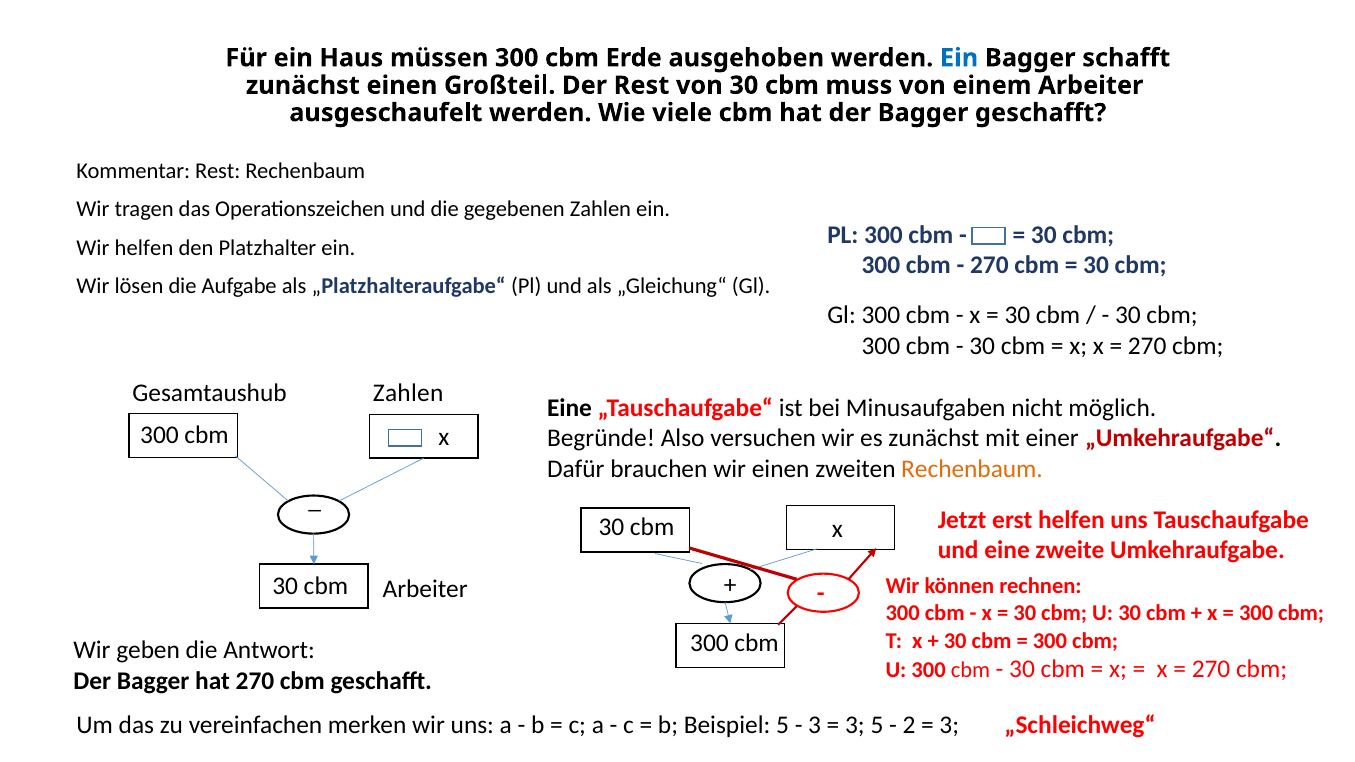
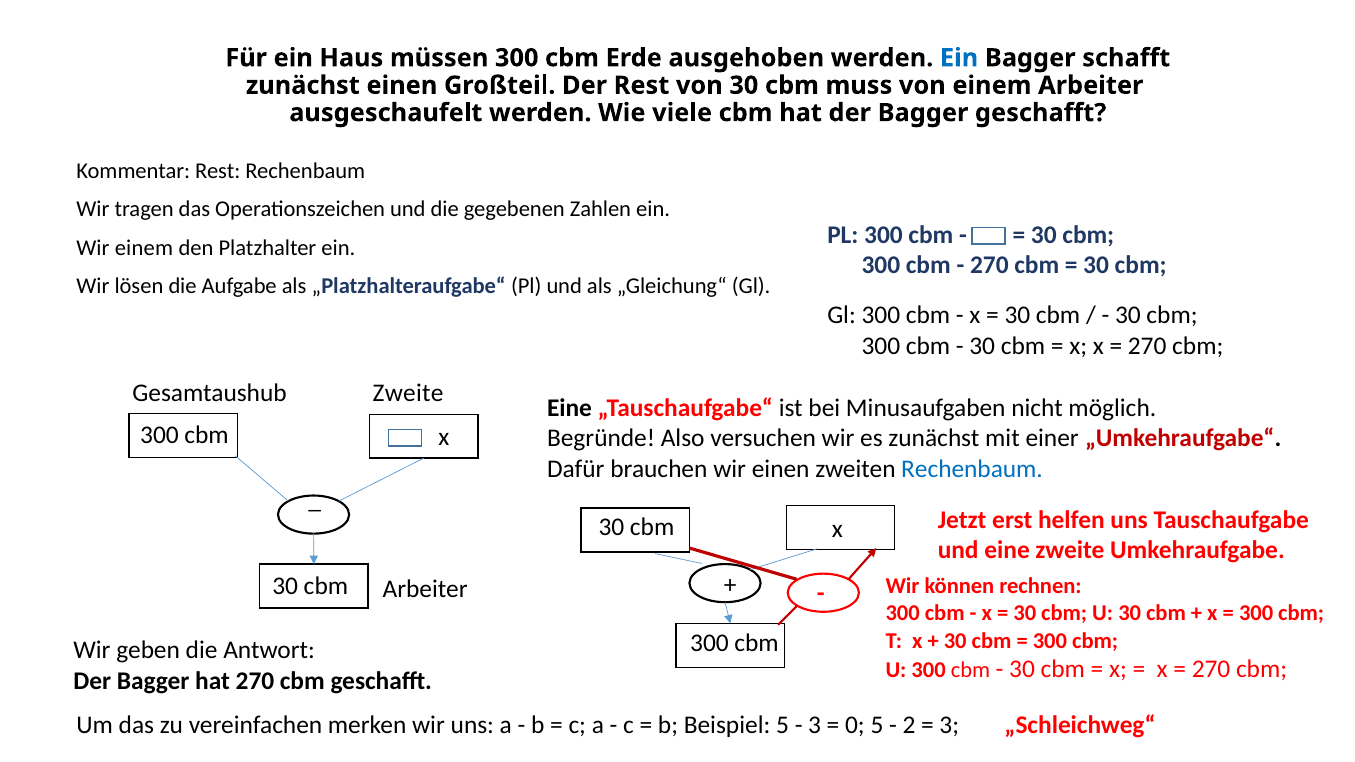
Wir helfen: helfen -> einem (144, 248)
Gesamtaushub Zahlen: Zahlen -> Zweite (408, 393)
Rechenbaum colour: orange -> blue (972, 469)
3: 3 -> 0 (855, 725)
